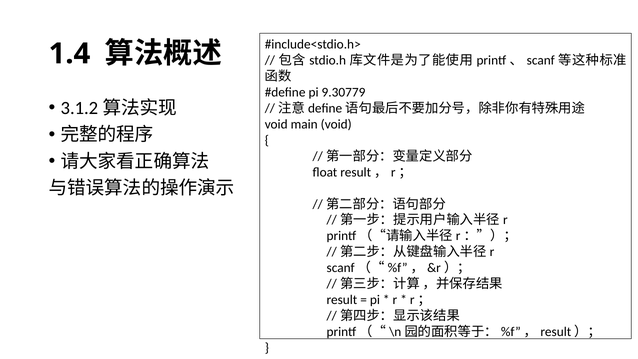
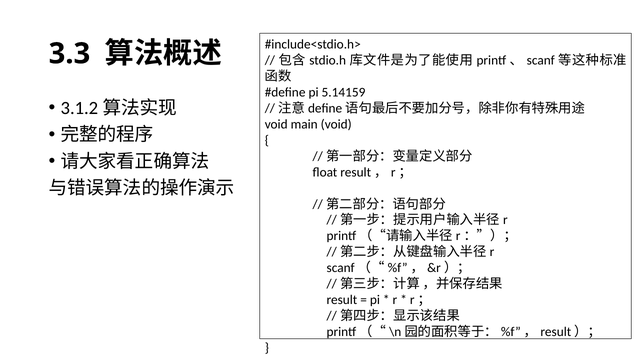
1.4: 1.4 -> 3.3 (69, 54)
9.30779: 9.30779 -> 5.14159 (343, 92)
